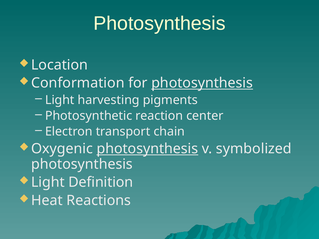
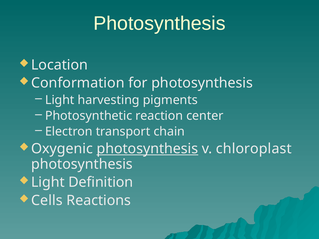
photosynthesis underline: present -> none (202, 83)
symbolized: symbolized -> chloroplast (254, 149)
Heat: Heat -> Cells (47, 201)
